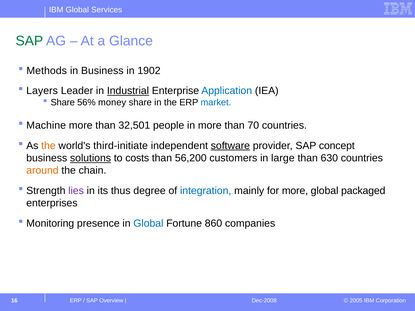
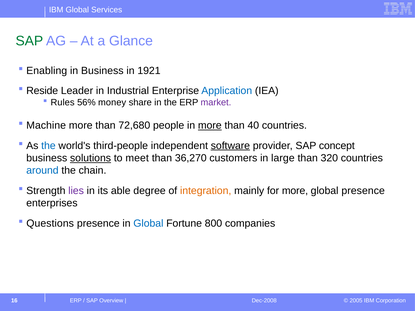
Methods: Methods -> Enabling (47, 71)
1902: 1902 -> 1921 (149, 71)
Layers: Layers -> Reside (42, 91)
Industrial underline: present -> none (128, 91)
Share: Share -> Rules (63, 103)
market colour: blue -> purple (216, 103)
32,501: 32,501 -> 72,680 (134, 126)
more underline: none -> present (210, 126)
70: 70 -> 40 (253, 126)
the colour: orange -> blue (48, 146)
third-initiate: third-initiate -> third-people (121, 146)
costs: costs -> meet (137, 158)
56,200: 56,200 -> 36,270 (191, 158)
630: 630 -> 320 (329, 158)
around colour: orange -> blue (42, 171)
thus: thus -> able (121, 191)
integration colour: blue -> orange (206, 191)
global packaged: packaged -> presence (363, 191)
Monitoring: Monitoring -> Questions (50, 224)
860: 860 -> 800 (213, 224)
